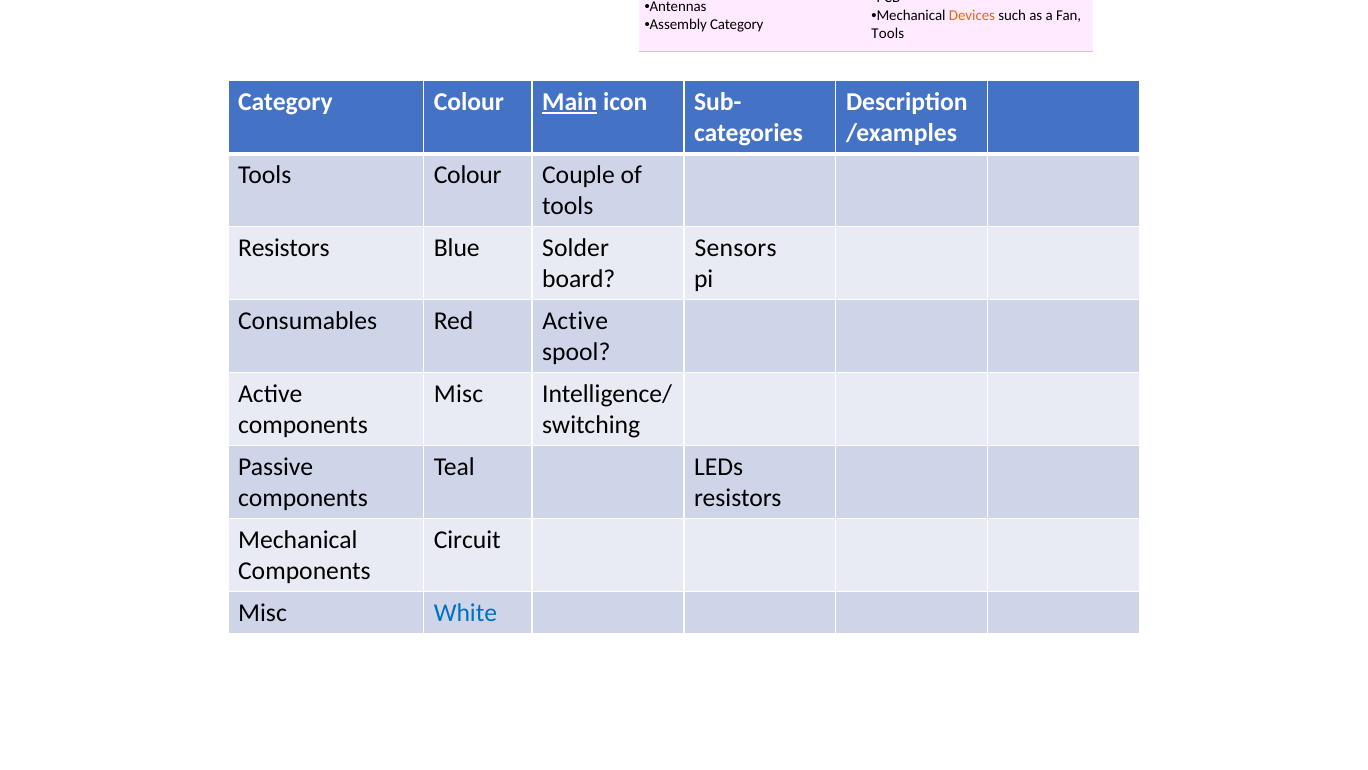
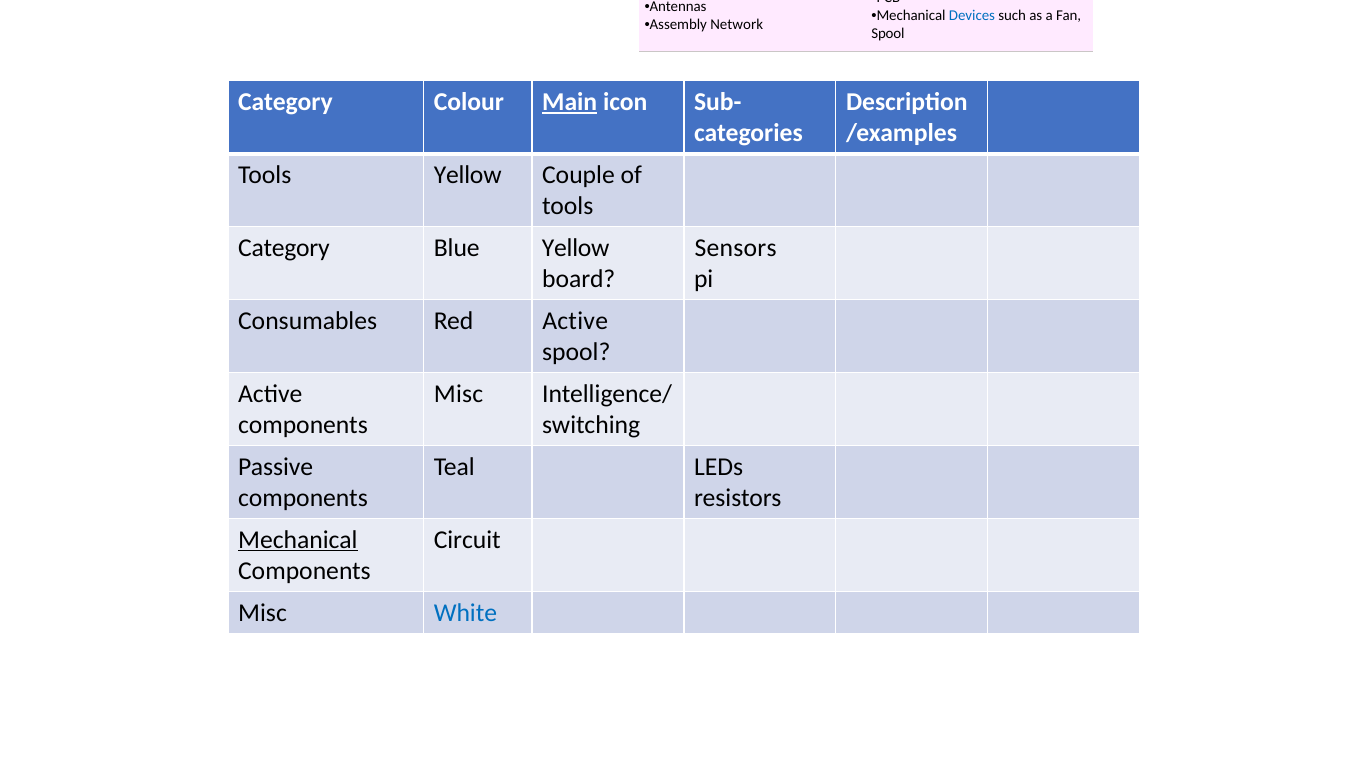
Devices colour: orange -> blue (972, 16)
Assembly Category: Category -> Network (737, 25)
Tools: Tools -> Spool (888, 34)
Tools Colour: Colour -> Yellow (468, 175)
Resistors: Resistors -> Category (284, 248)
Blue Solder: Solder -> Yellow (576, 248)
Mechanical underline: none -> present (298, 539)
